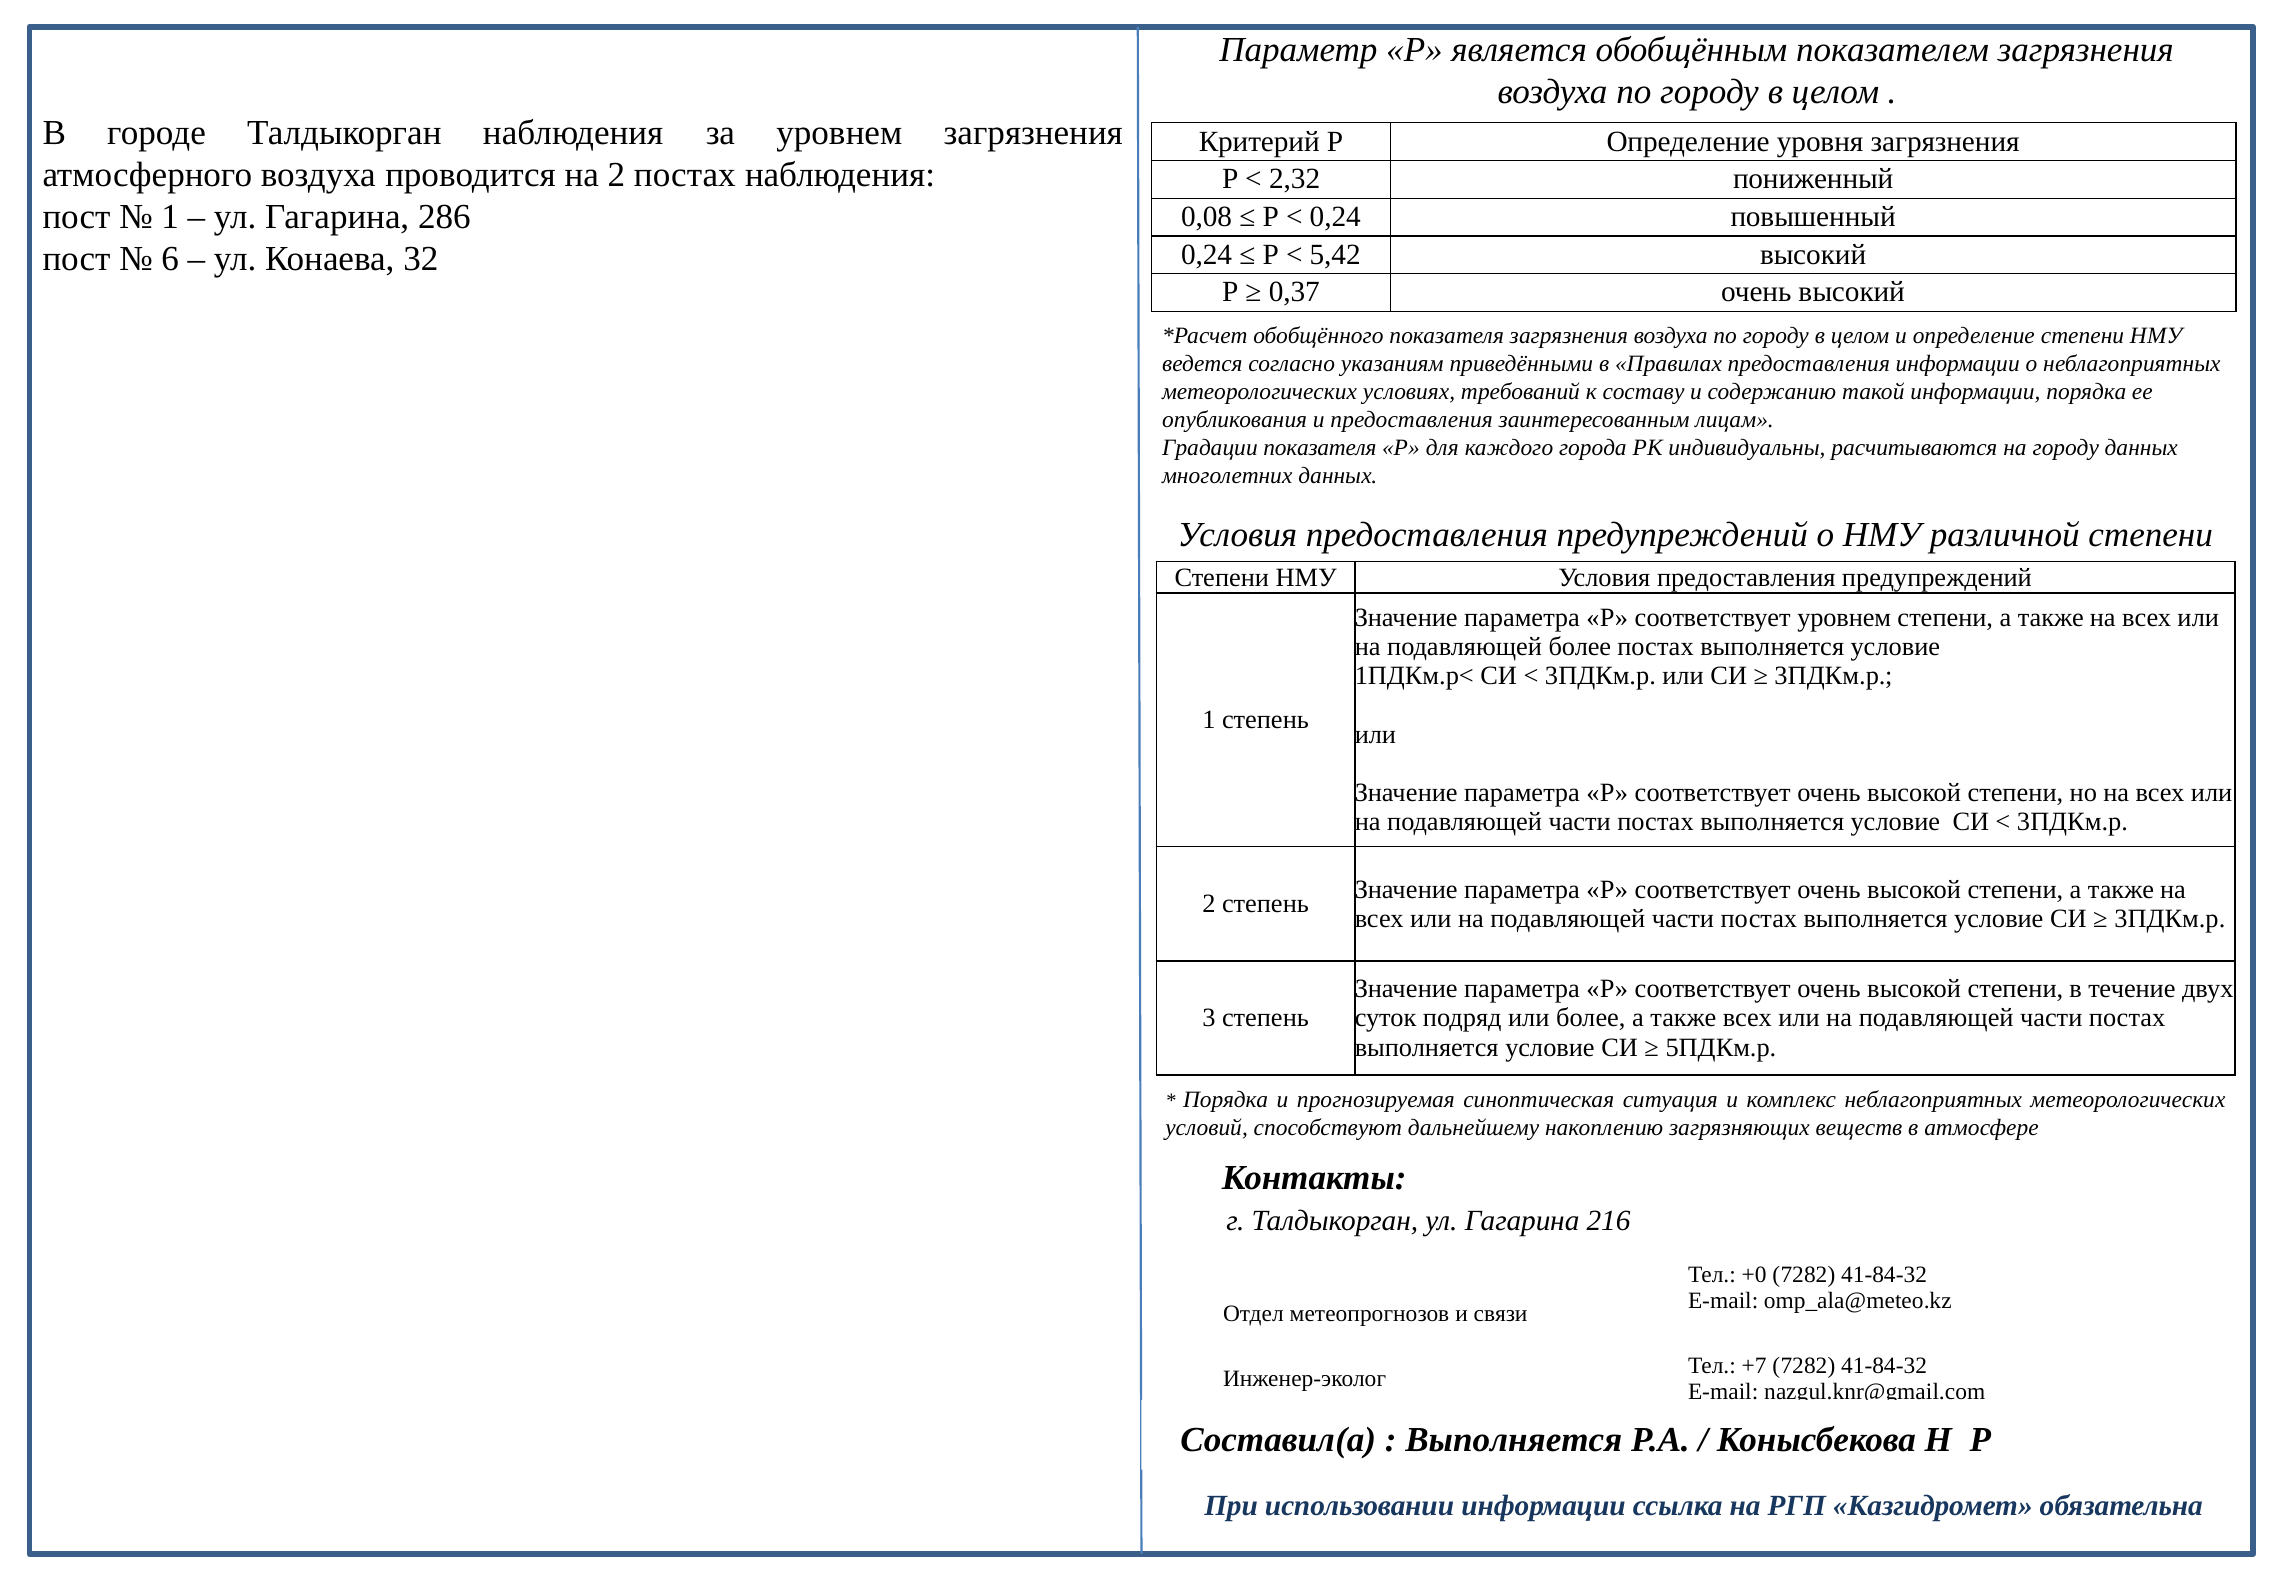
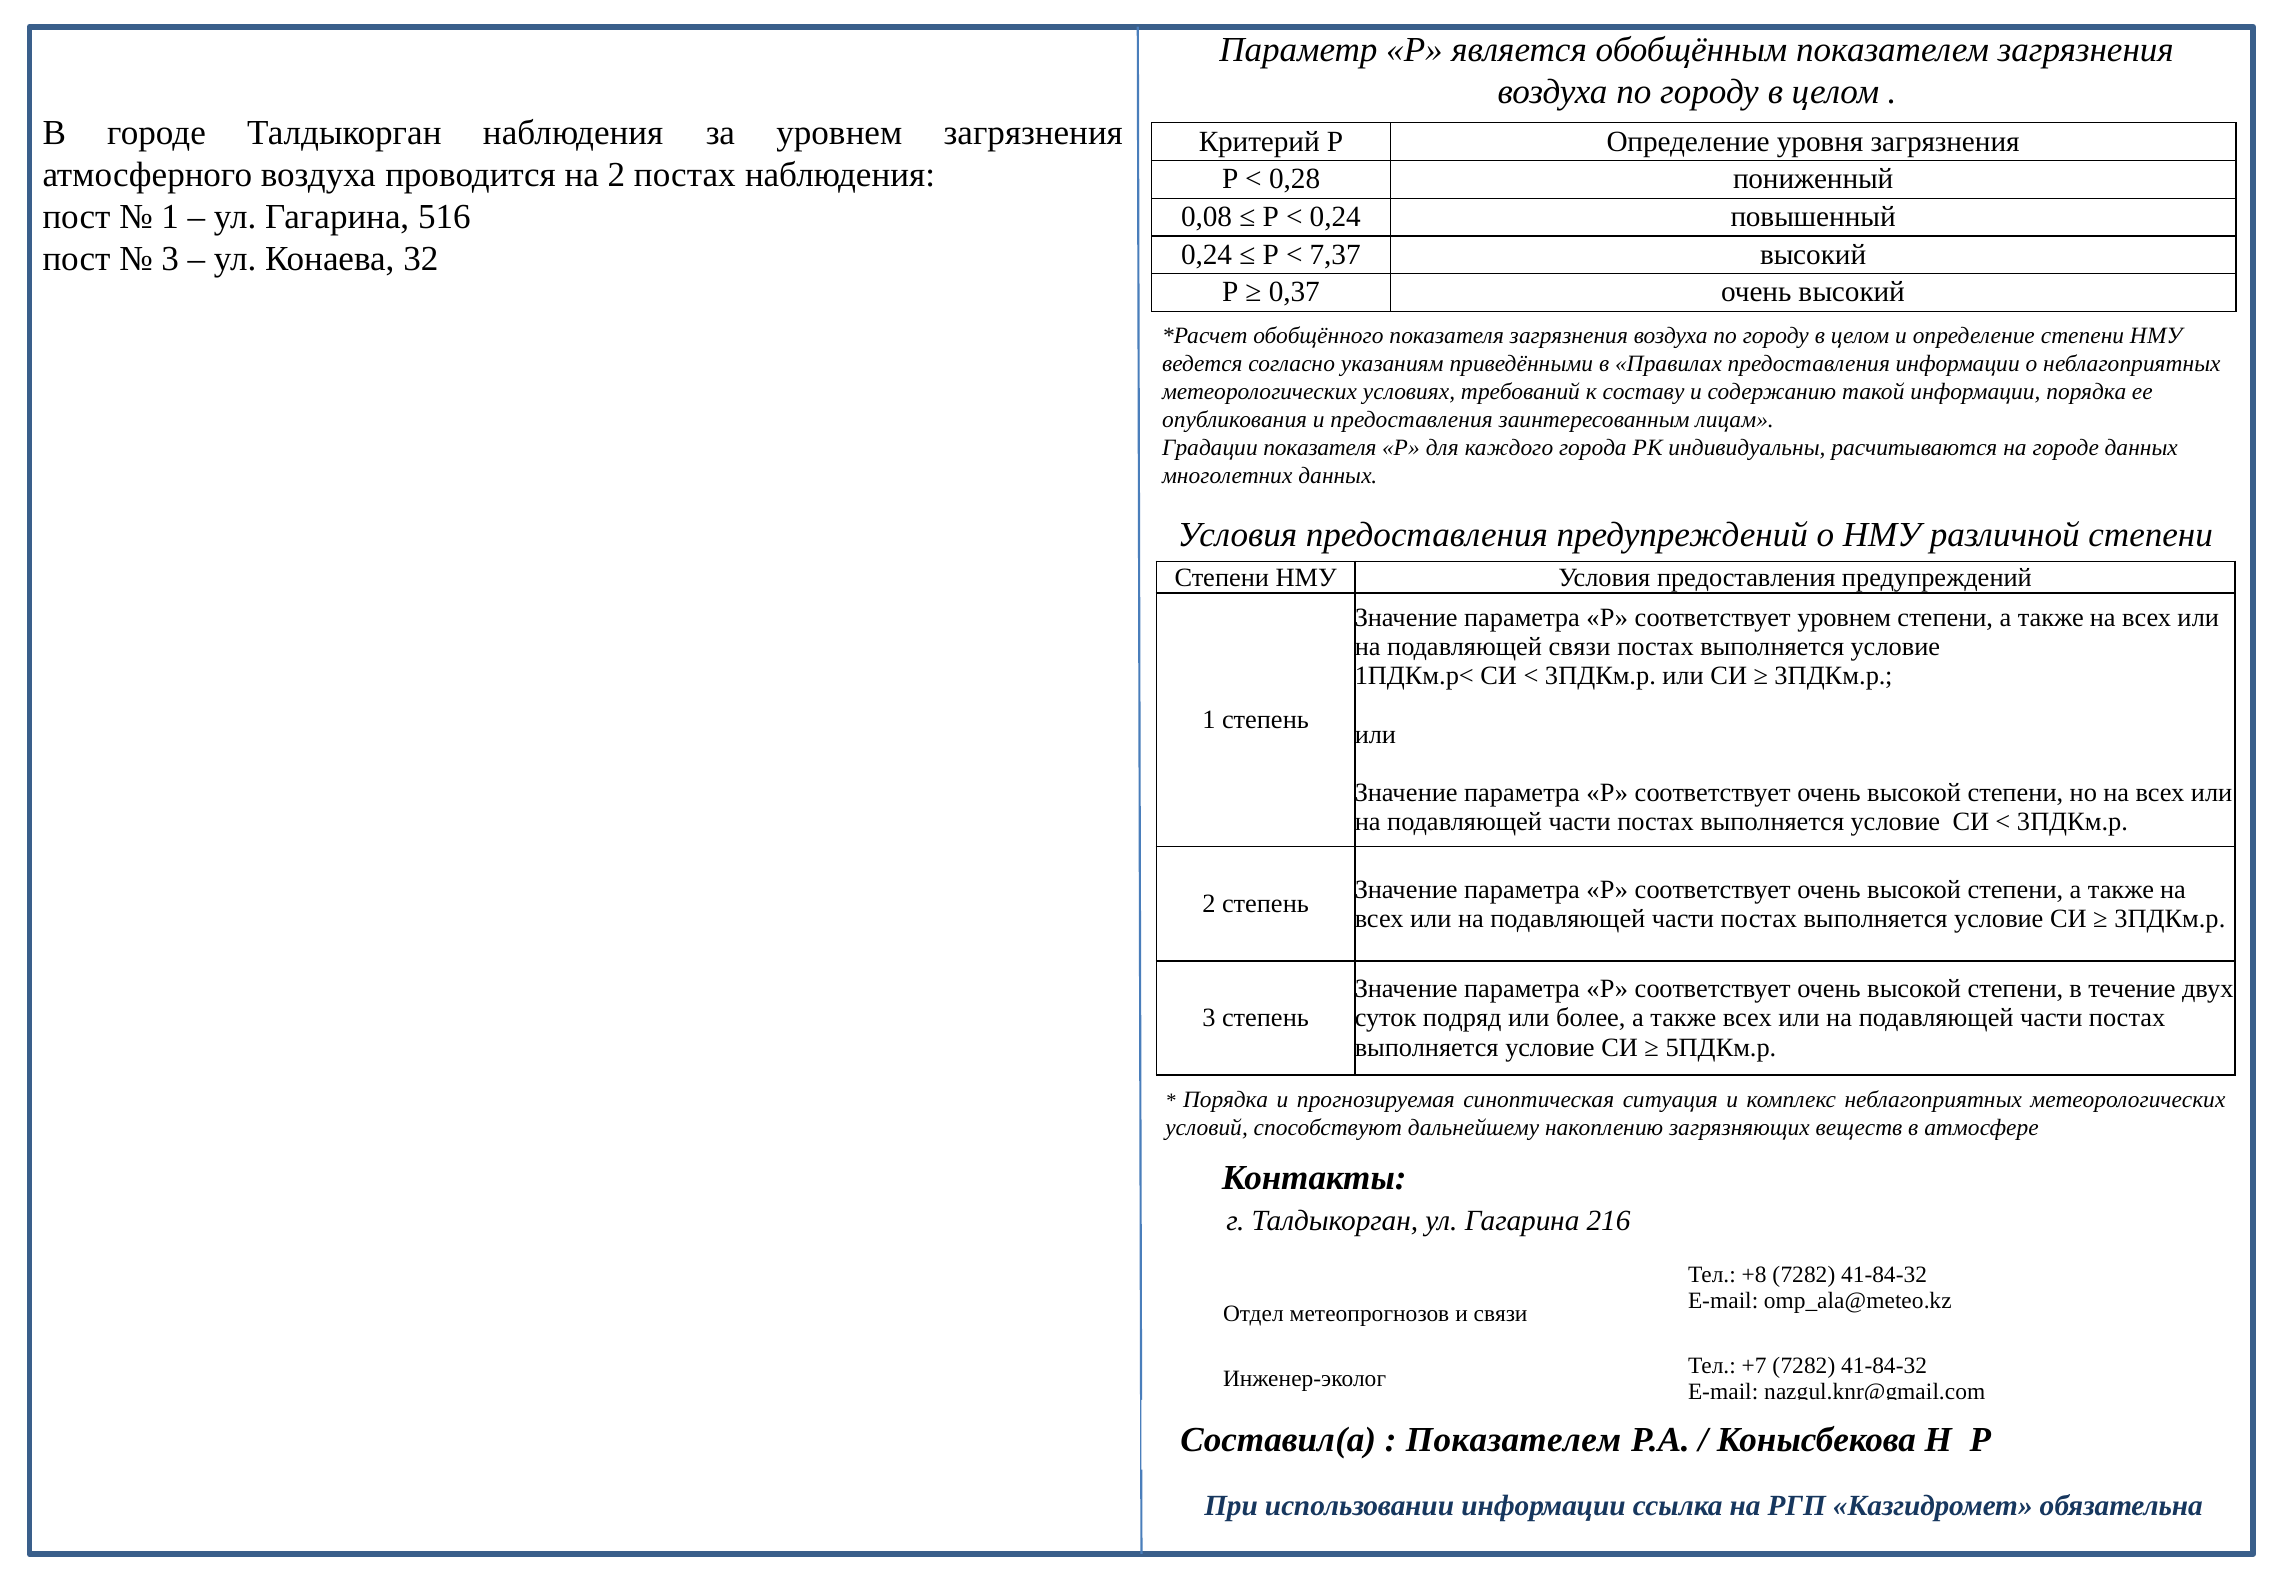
2,32: 2,32 -> 0,28 (1295, 179)
286: 286 -> 516 (444, 217)
5,42: 5,42 -> 7,37 (1335, 254)
6: 6 -> 3 (170, 259)
на городу: городу -> городе (2066, 447)
подавляющей более: более -> связи (1580, 647)
+0: +0 -> +8 (1754, 1274)
Выполняется: Выполняется -> Показателем (1514, 1439)
